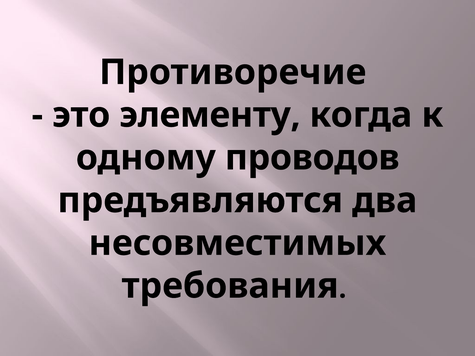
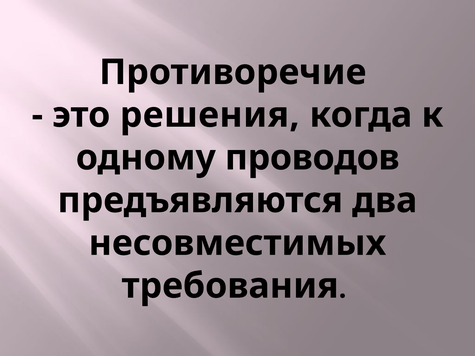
элементу: элементу -> решения (210, 115)
